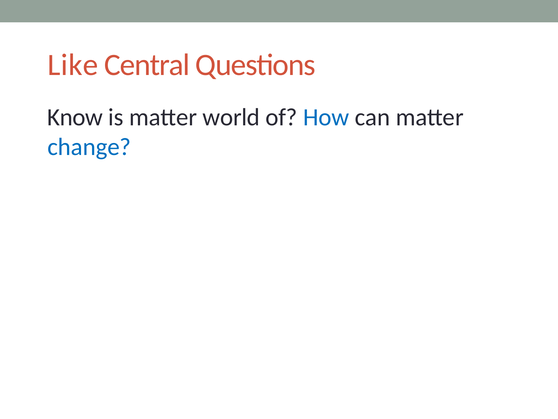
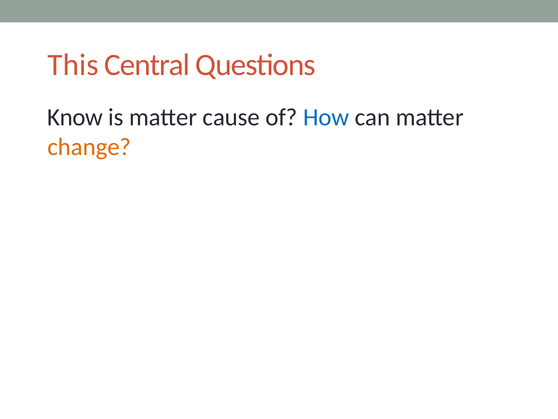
Like: Like -> This (73, 65)
world: world -> cause (231, 117)
change colour: blue -> orange (89, 147)
